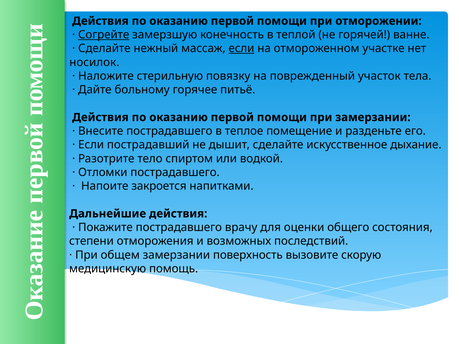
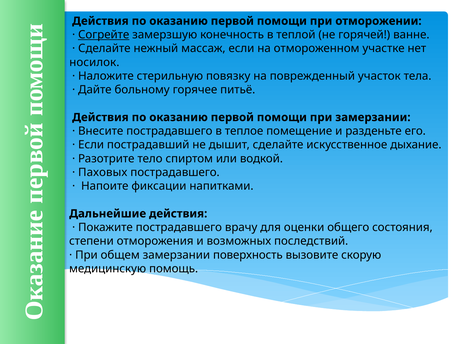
если underline: present -> none (241, 49)
Отломки: Отломки -> Паховых (103, 172)
закроется: закроется -> фиксации (159, 186)
